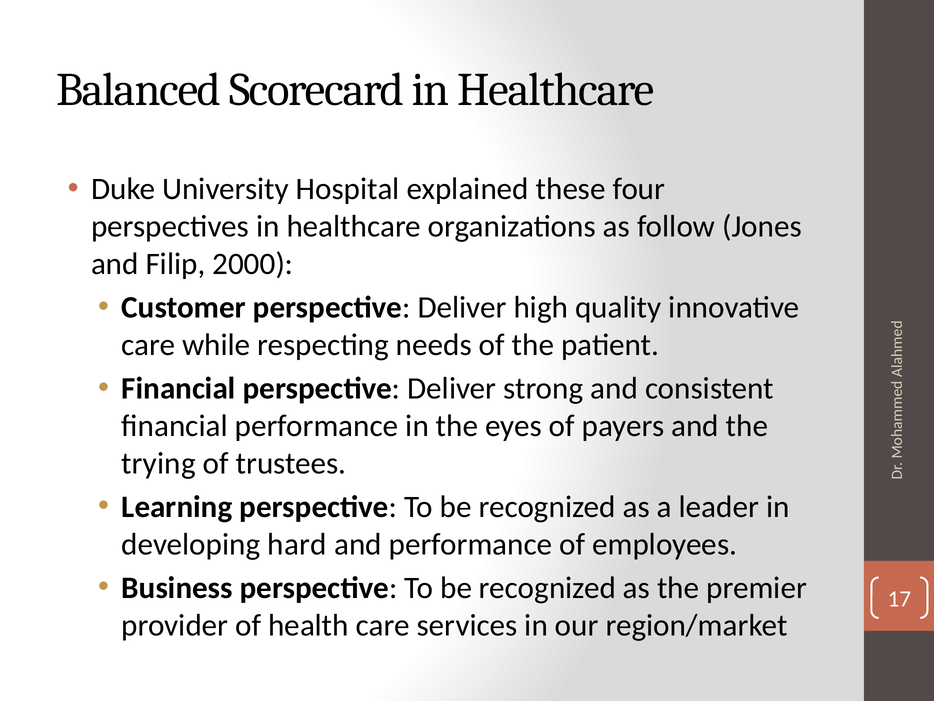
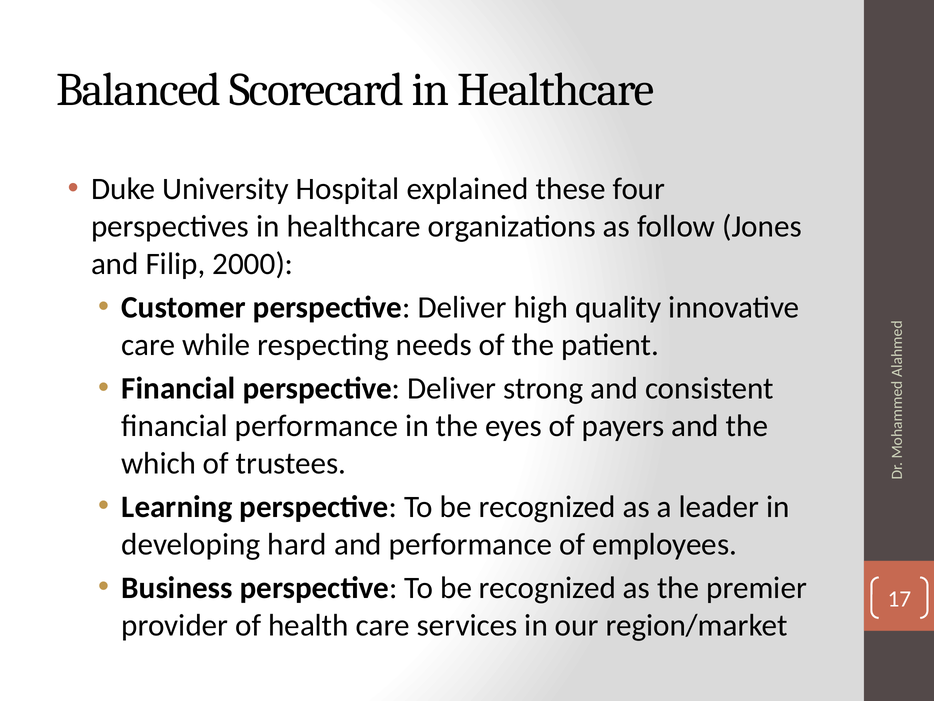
trying: trying -> which (159, 463)
